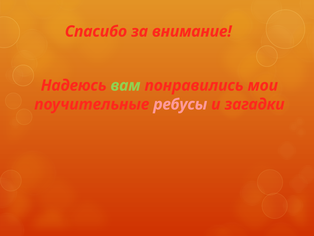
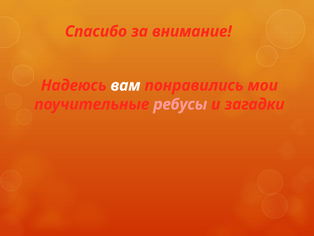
вам colour: light green -> white (126, 85)
